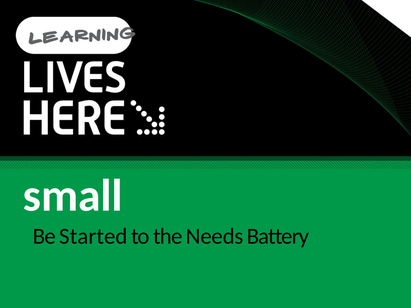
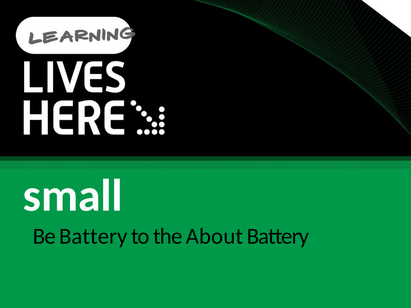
Be Started: Started -> Battery (93, 237)
Needs: Needs -> About (215, 237)
